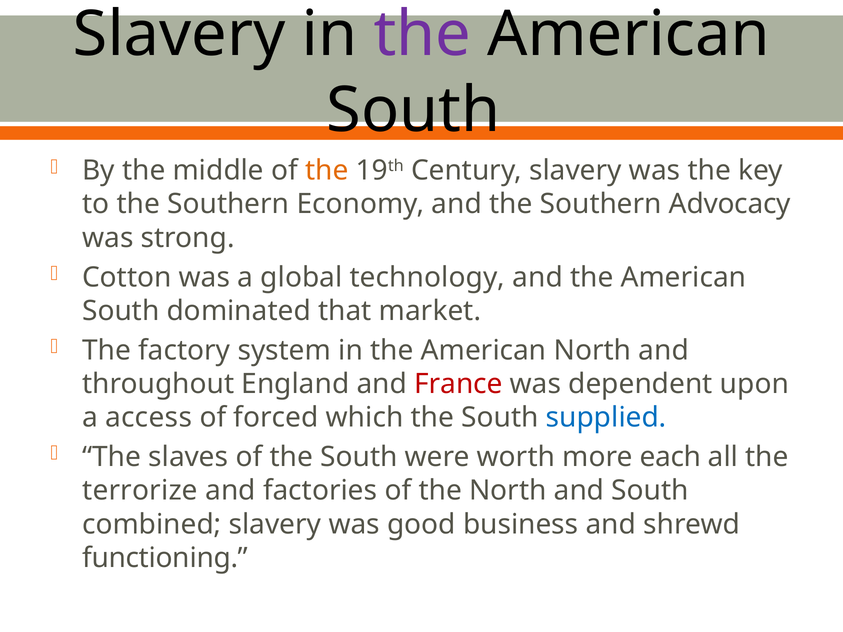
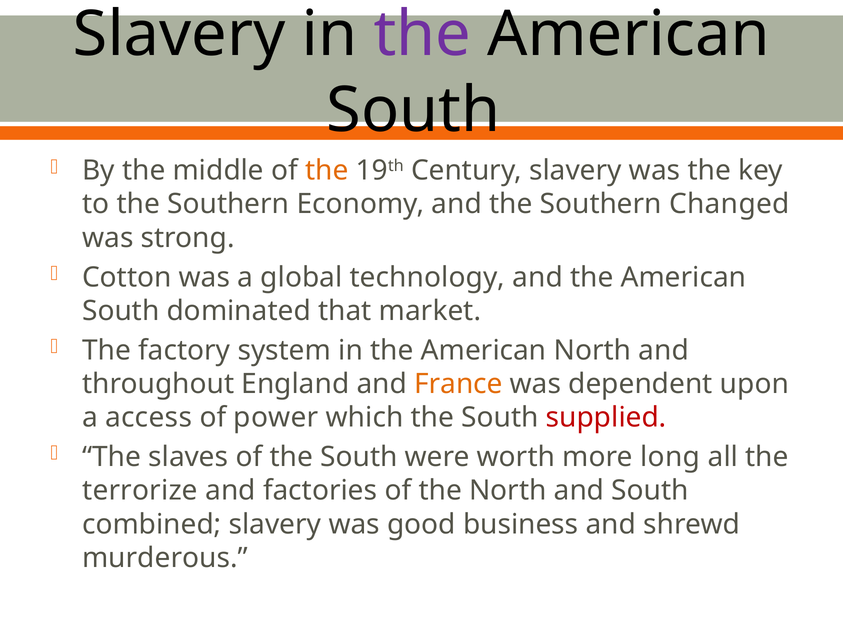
Advocacy: Advocacy -> Changed (729, 204)
France colour: red -> orange (458, 384)
forced: forced -> power (276, 418)
supplied colour: blue -> red (606, 418)
each: each -> long (670, 457)
functioning: functioning -> murderous (165, 558)
